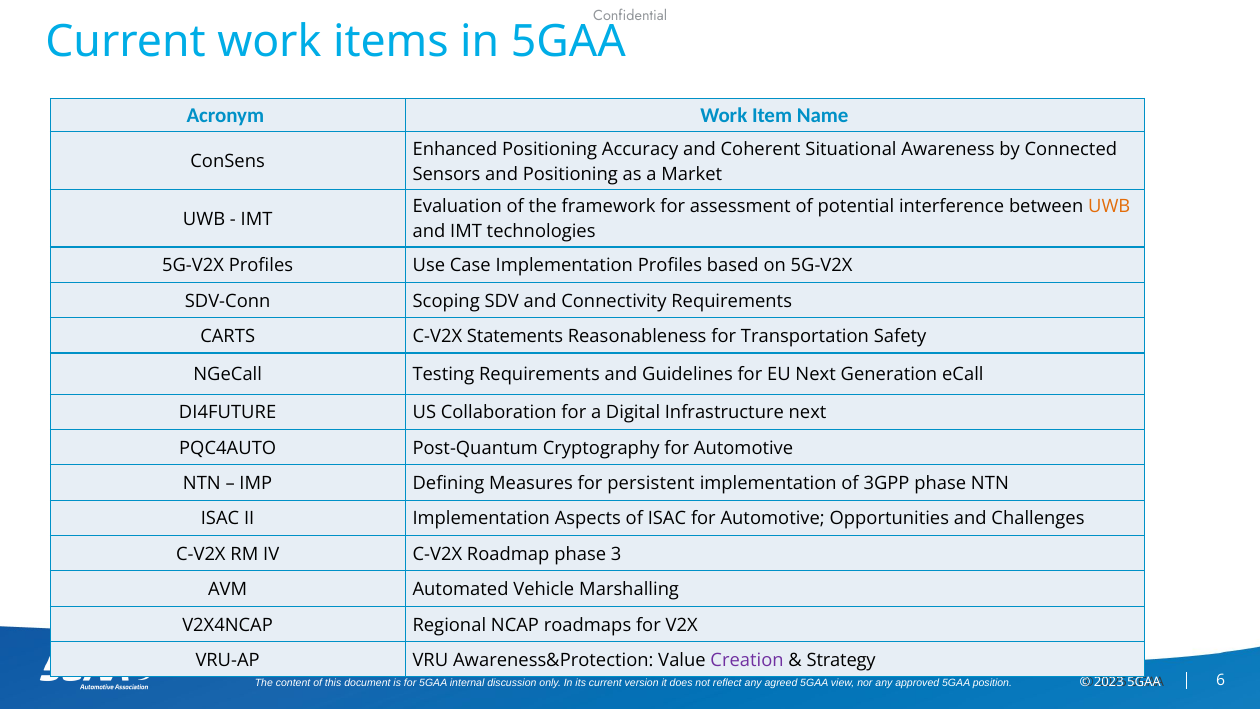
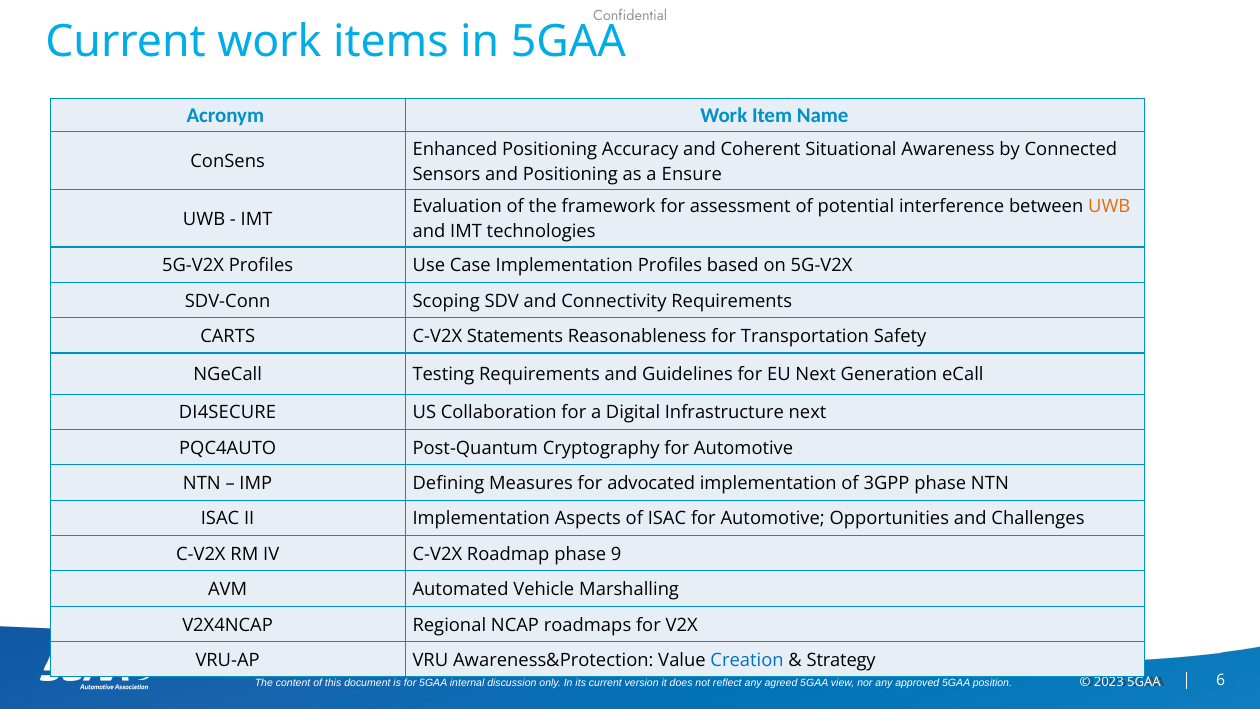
Market: Market -> Ensure (692, 174)
DI4FUTURE: DI4FUTURE -> DI4SECURE (228, 413)
persistent: persistent -> advocated (651, 483)
3: 3 -> 9 (616, 554)
Creation colour: purple -> blue (747, 660)
